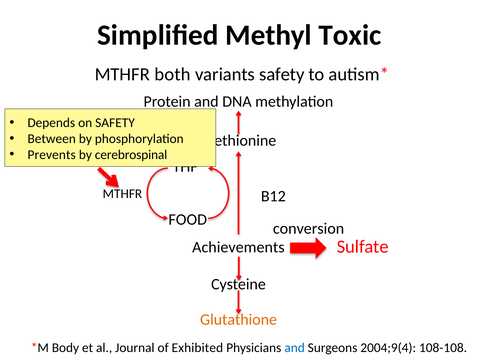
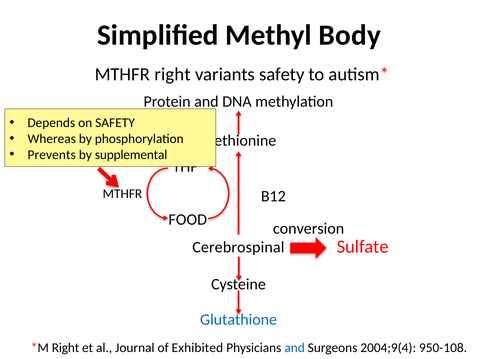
Toxic: Toxic -> Body (350, 35)
MTHFR both: both -> right (172, 74)
Between: Between -> Whereas (52, 139)
cerebrospinal: cerebrospinal -> supplemental (131, 155)
Achievements: Achievements -> Cerebrospinal (238, 247)
Glutathione colour: orange -> blue (239, 320)
Body: Body -> Right (65, 348)
108-108: 108-108 -> 950-108 (443, 348)
